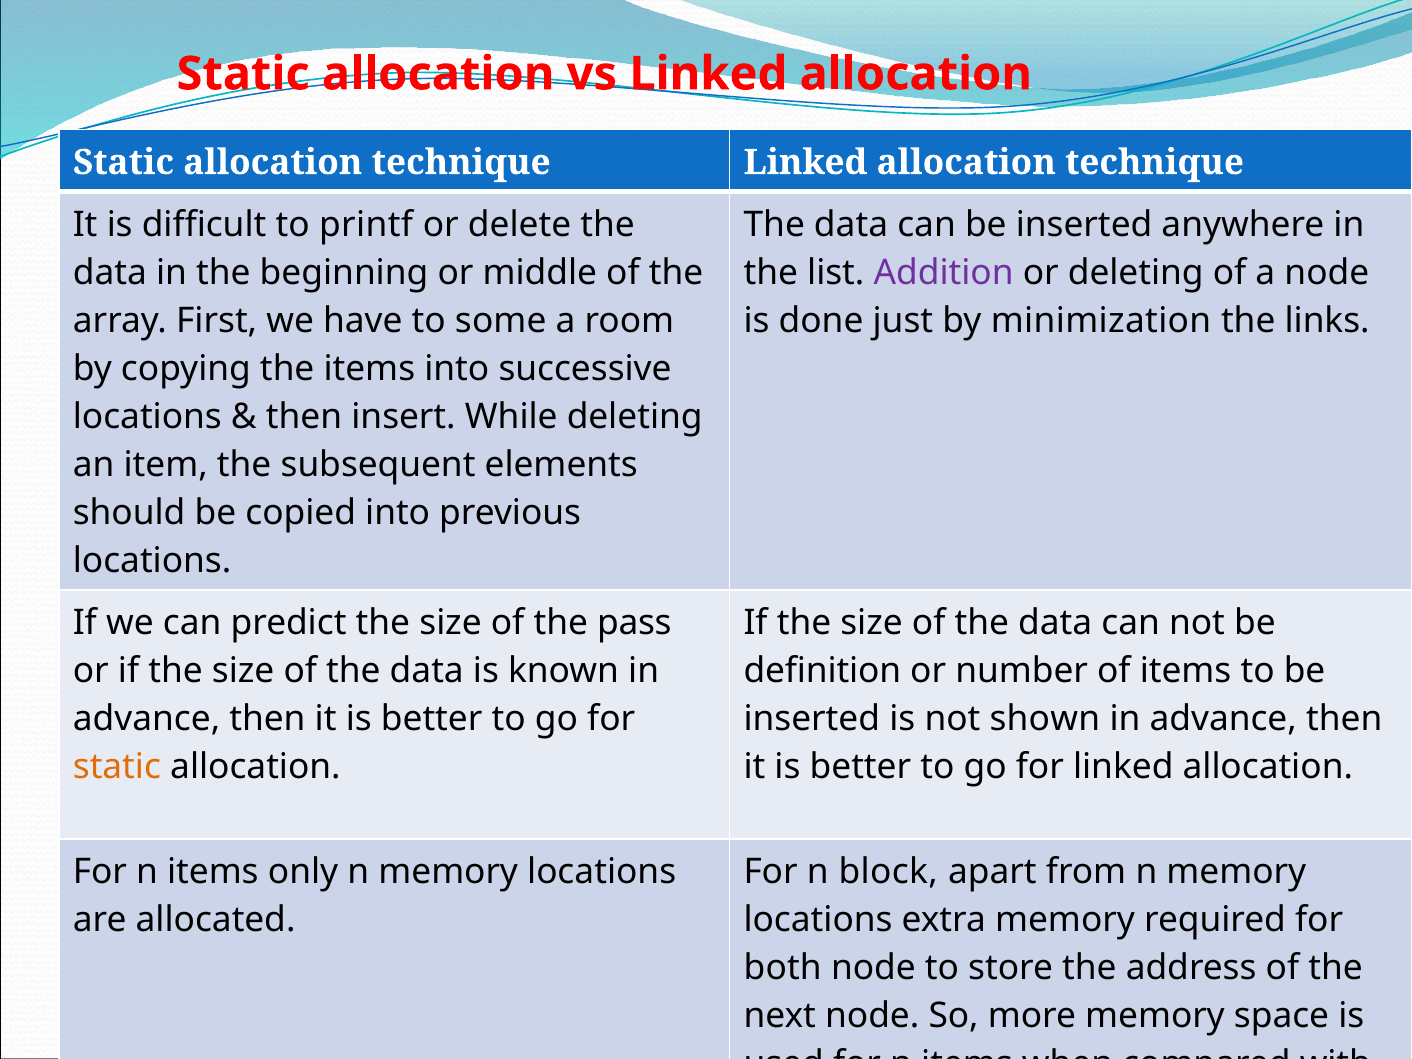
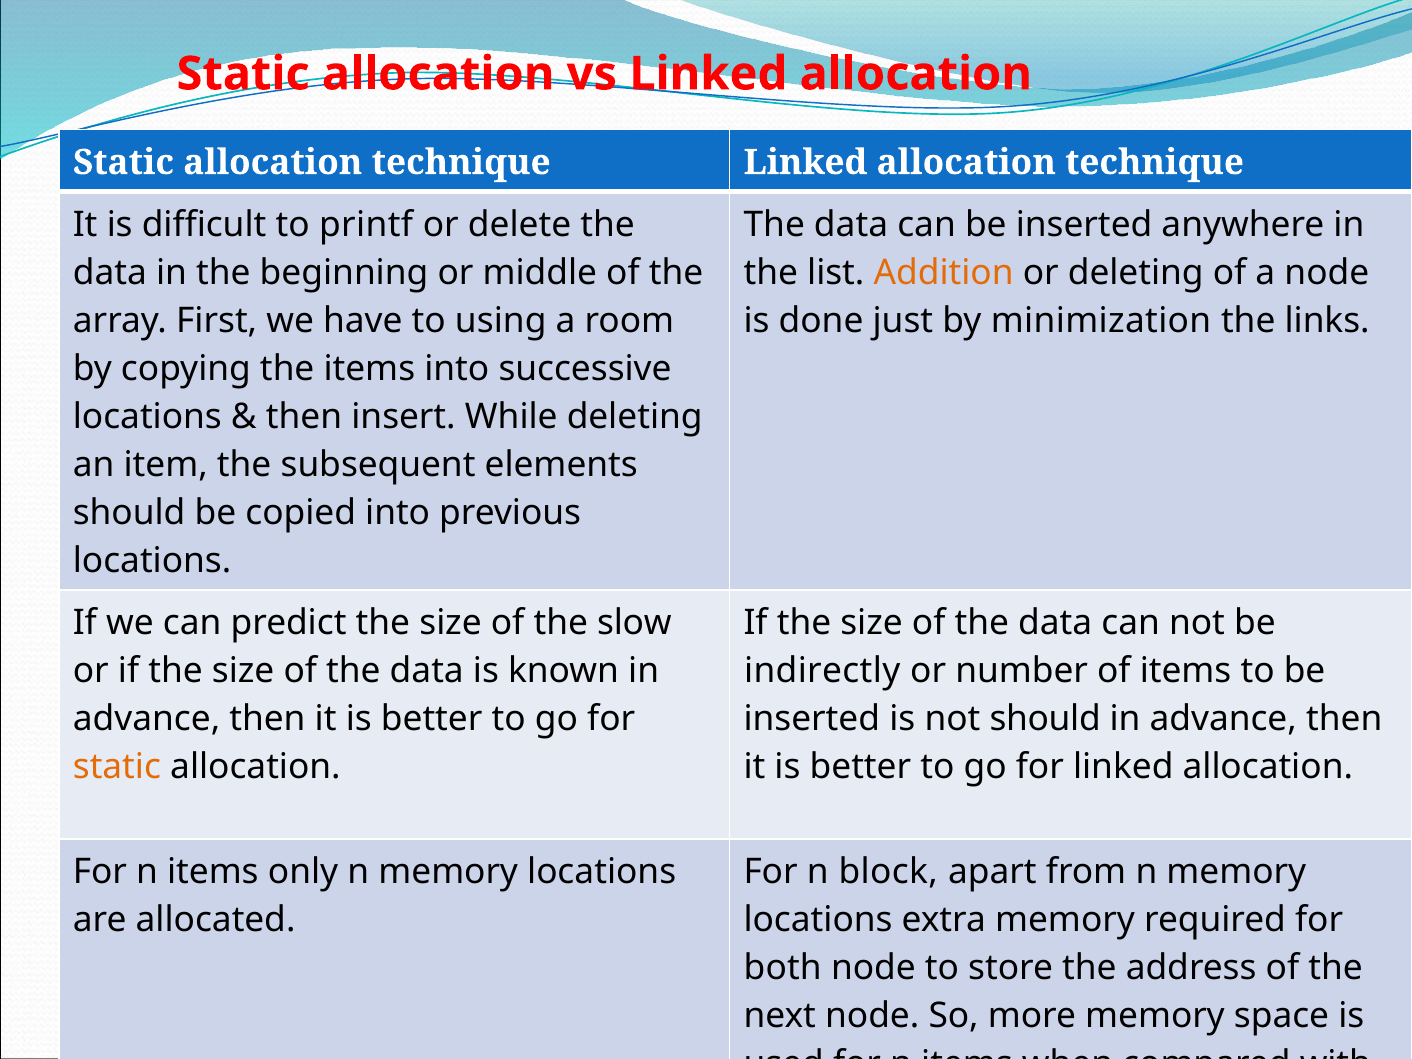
Addition colour: purple -> orange (944, 273)
some: some -> using (501, 321)
pass: pass -> slow (634, 623)
definition: definition -> indirectly (822, 671)
not shown: shown -> should (1045, 719)
